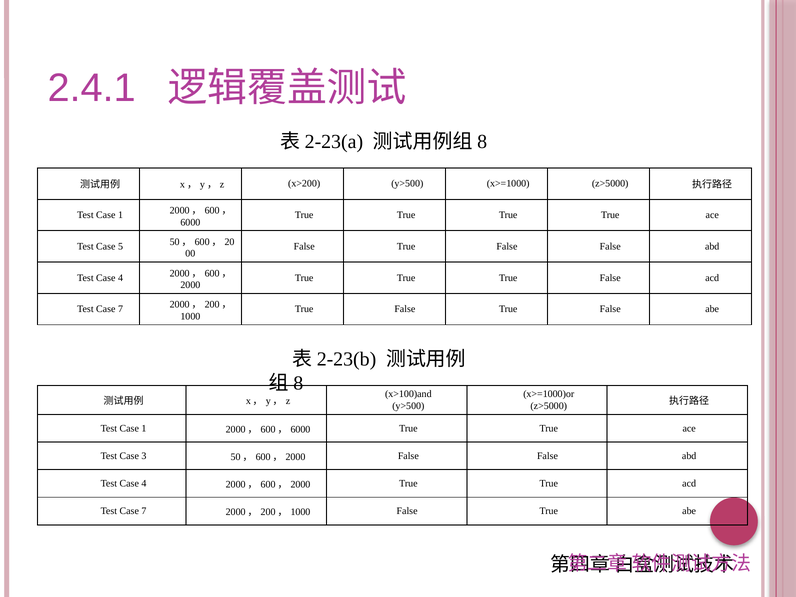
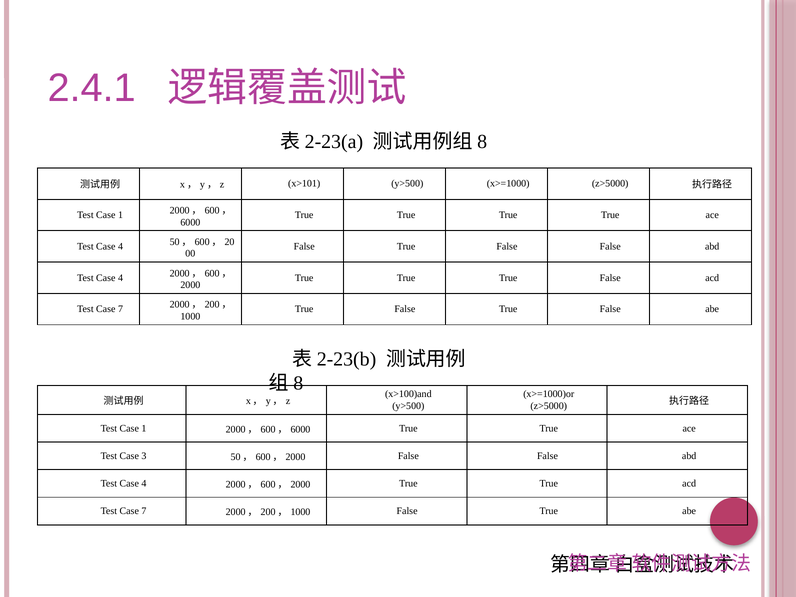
x>200: x>200 -> x>101 (304, 184)
5: 5 -> 4 (120, 246)
